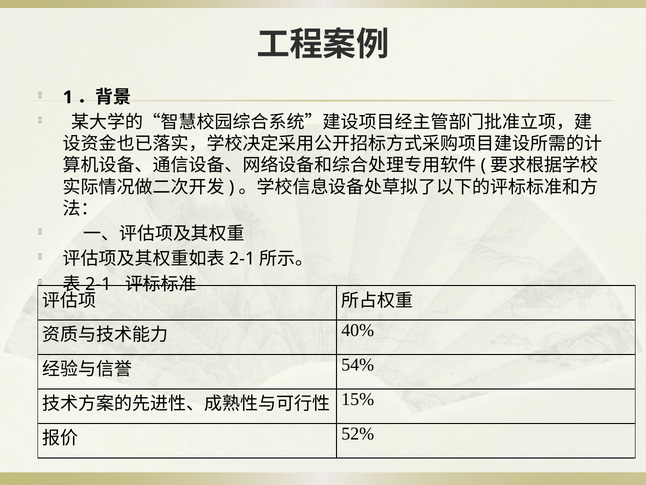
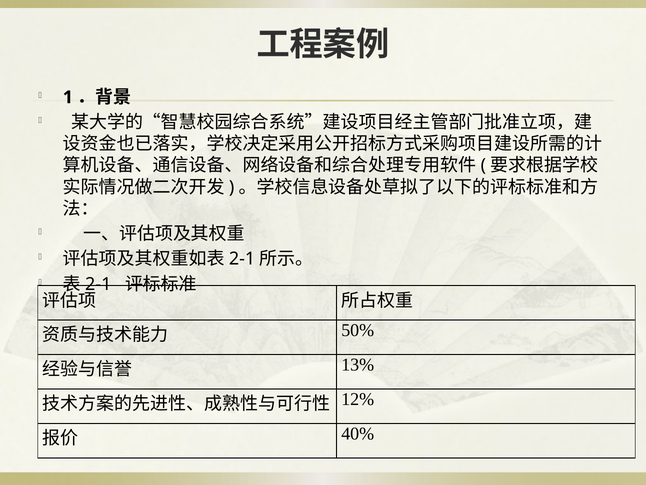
40%: 40% -> 50% (358, 330)
54%: 54% -> 13% (358, 364)
15%: 15% -> 12% (358, 399)
52%: 52% -> 40% (358, 433)
